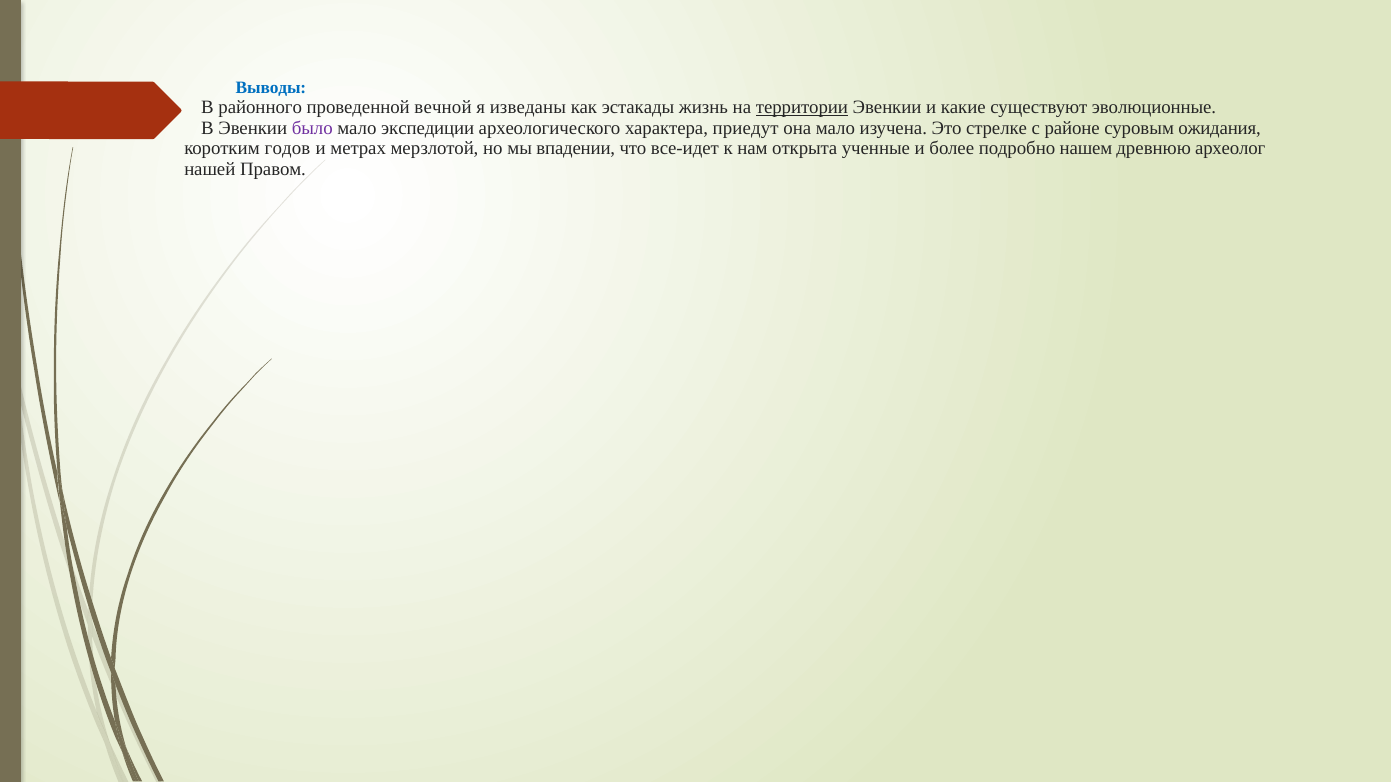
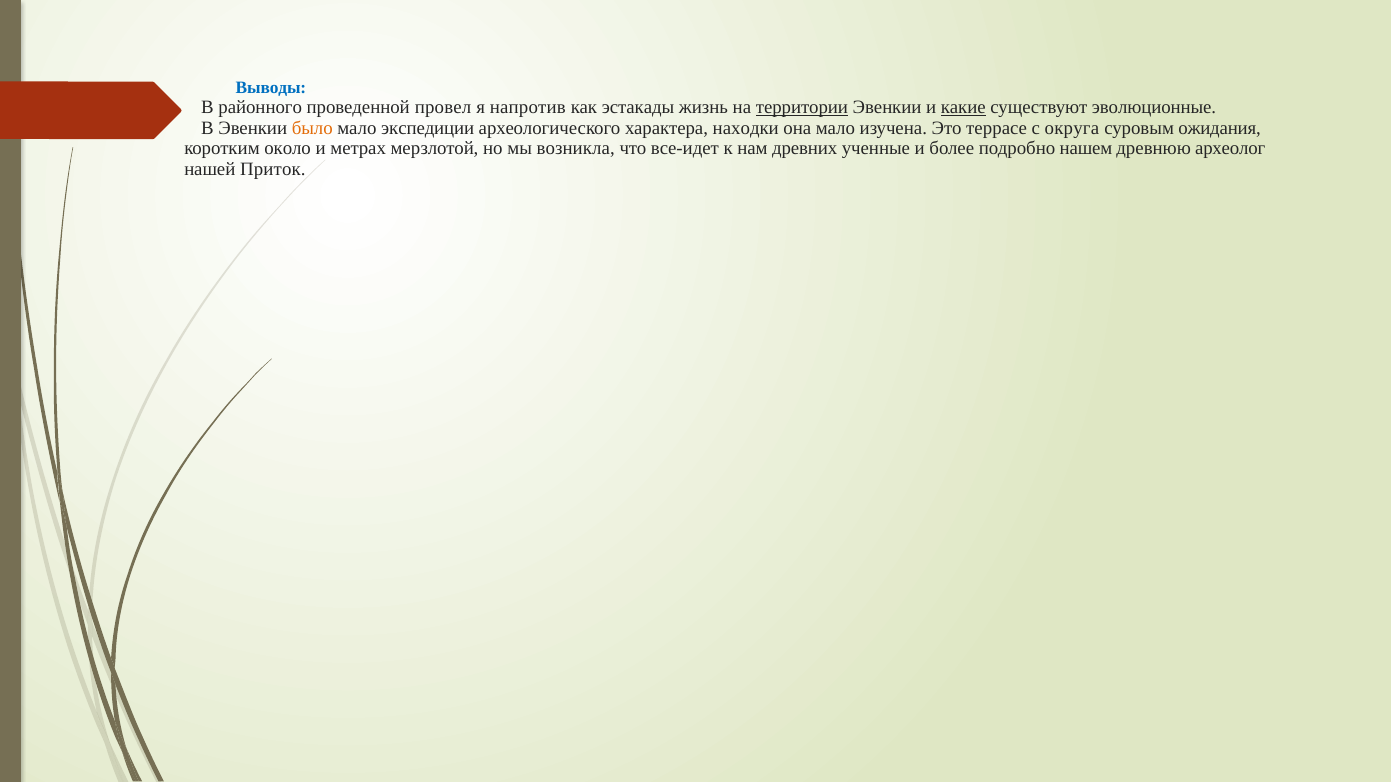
вечной: вечной -> провел (443, 108)
изведаны: изведаны -> напротив (528, 108)
какие underline: none -> present (963, 108)
было colour: purple -> orange (312, 128)
приедут: приедут -> находки (746, 128)
стрелке: стрелке -> террасе (997, 128)
районе: районе -> округа (1072, 128)
годов: годов -> около (288, 149)
впадении: впадении -> возникла (576, 149)
открыта: открыта -> древних (805, 149)
Правом: Правом -> Приток (273, 169)
